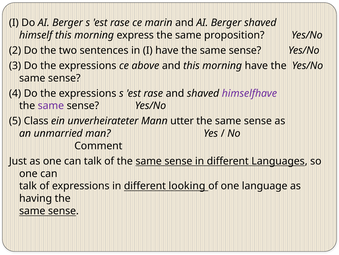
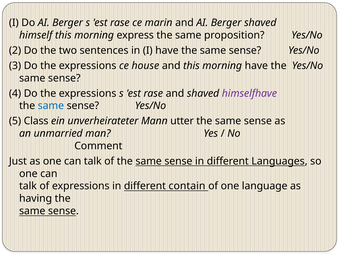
above: above -> house (145, 65)
same colour: purple -> blue (51, 105)
looking: looking -> contain (187, 186)
